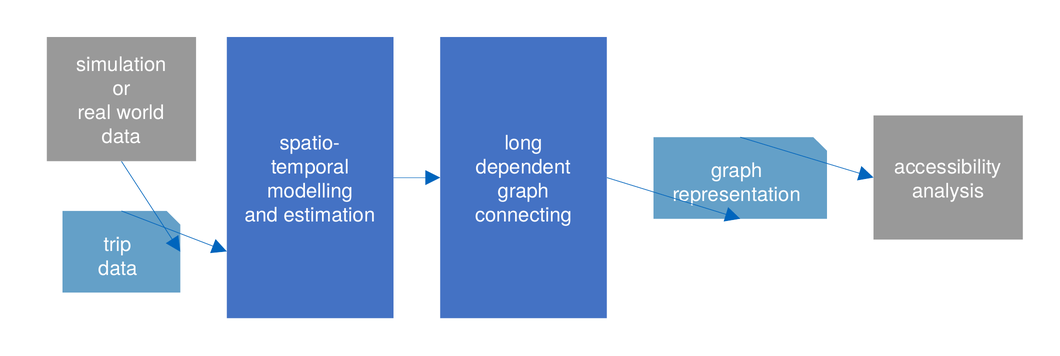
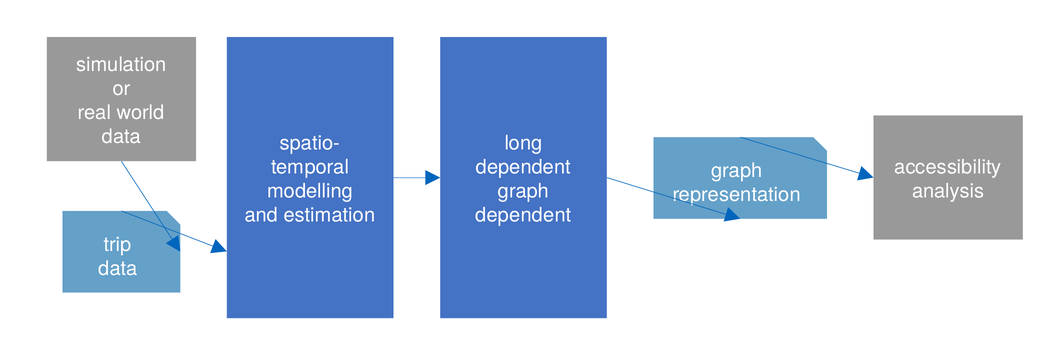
connecting: connecting -> dependent (523, 215)
